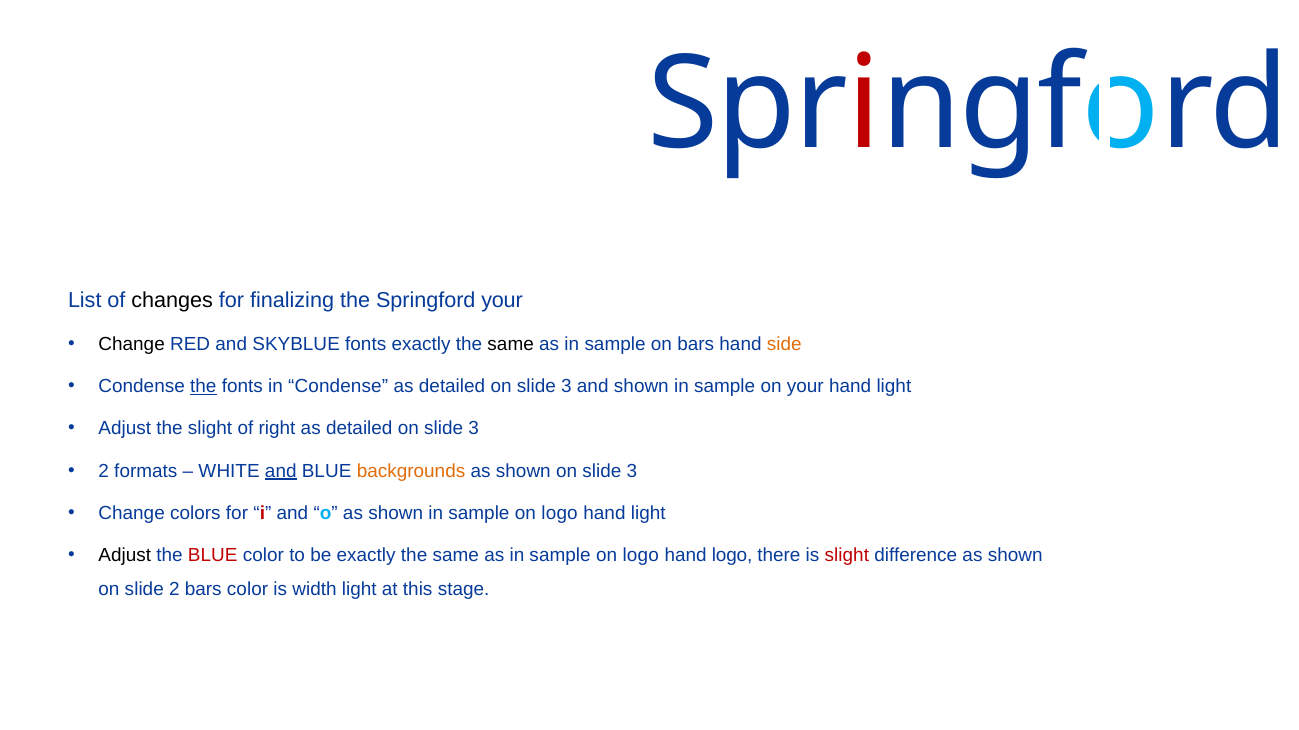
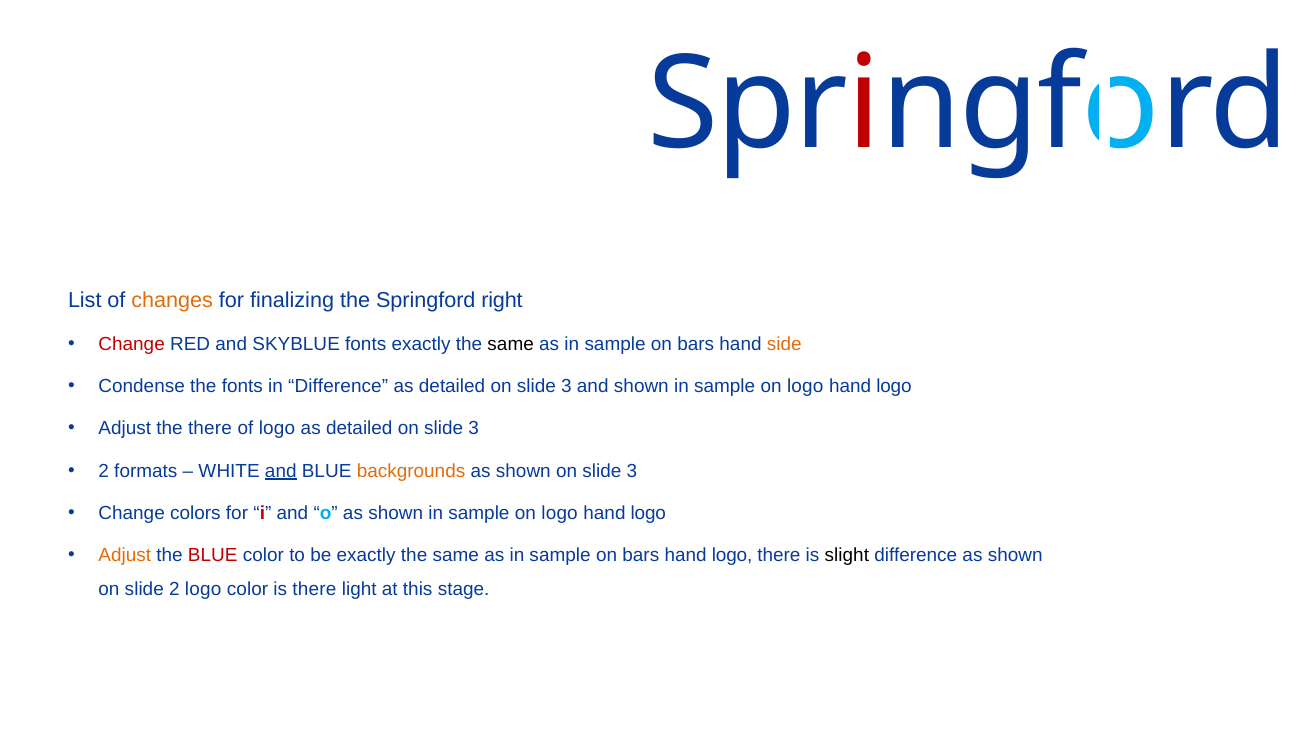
changes colour: black -> orange (172, 301)
Springford your: your -> right (502, 301)
Change colour: black -> red (132, 345)
the underline: present -> none (203, 387)
in Condense: Condense -> Difference (338, 387)
your: your -> logo (805, 387)
light: light -> logo (894, 387)
the slight: slight -> there (210, 429)
of right: right -> logo (277, 429)
light: light -> logo (648, 514)
Adjust colour: black -> orange (125, 556)
logo: logo -> bars (641, 556)
slight colour: red -> black (847, 556)
2 bars: bars -> logo (203, 590)
is width: width -> there (314, 590)
